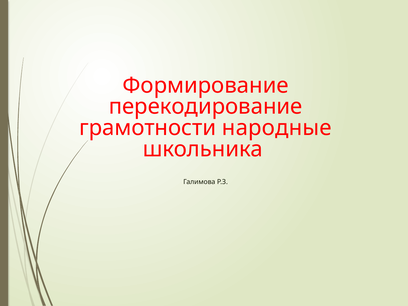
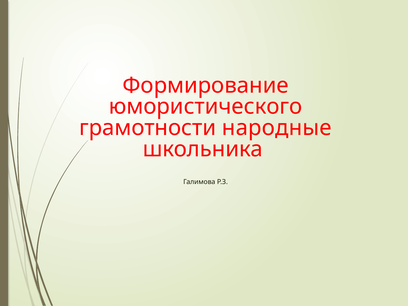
перекодирование: перекодирование -> юмористического (206, 107)
